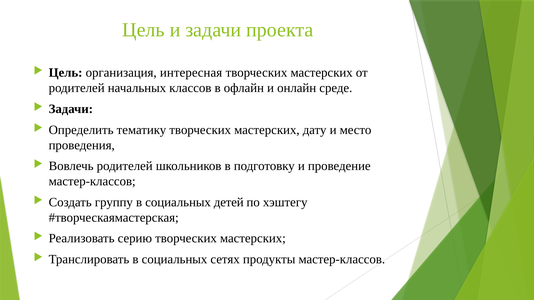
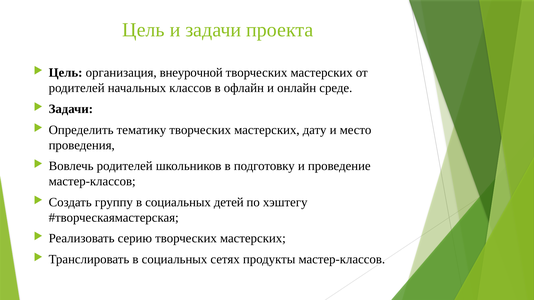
интересная: интересная -> внеурочной (191, 73)
